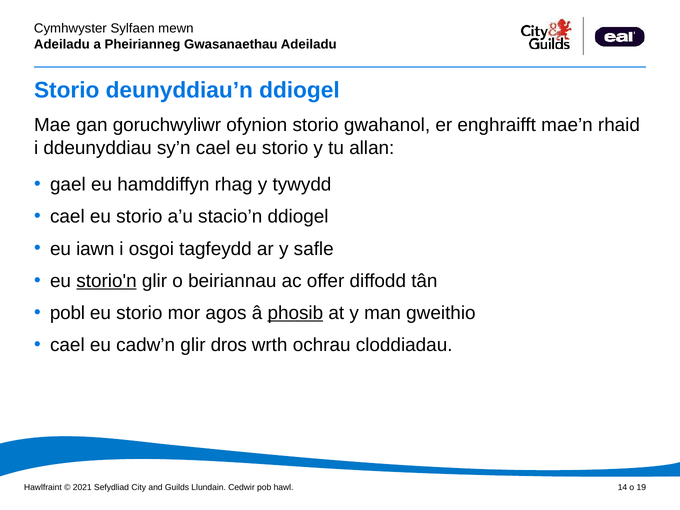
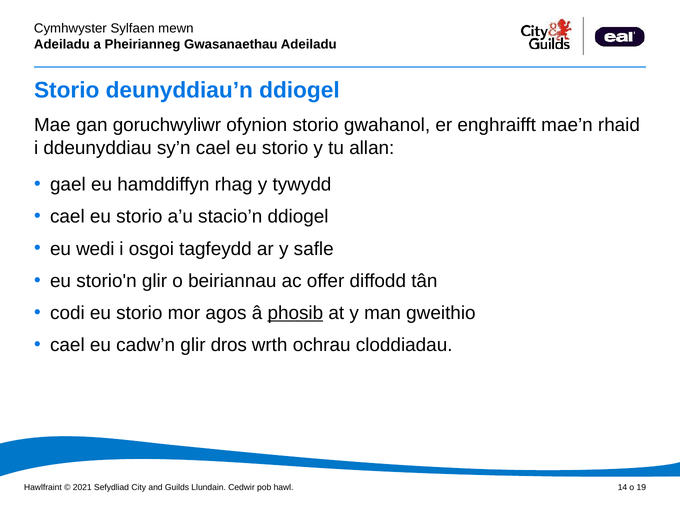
iawn: iawn -> wedi (95, 249)
storio'n underline: present -> none (106, 281)
pobl: pobl -> codi (67, 313)
